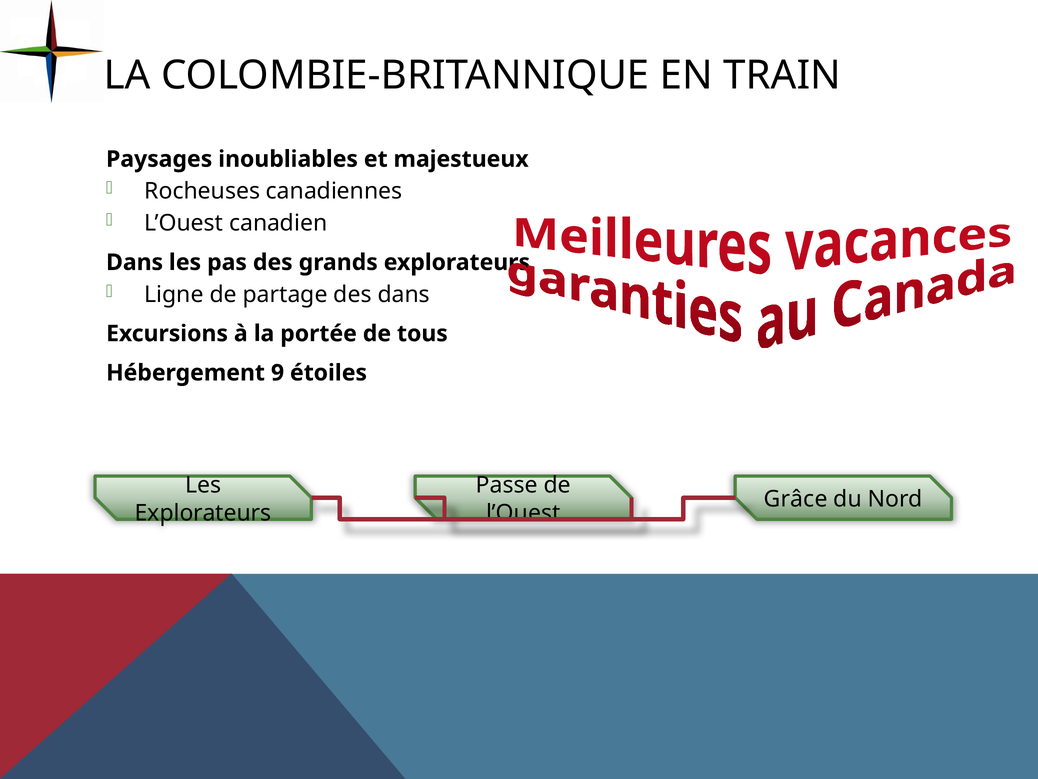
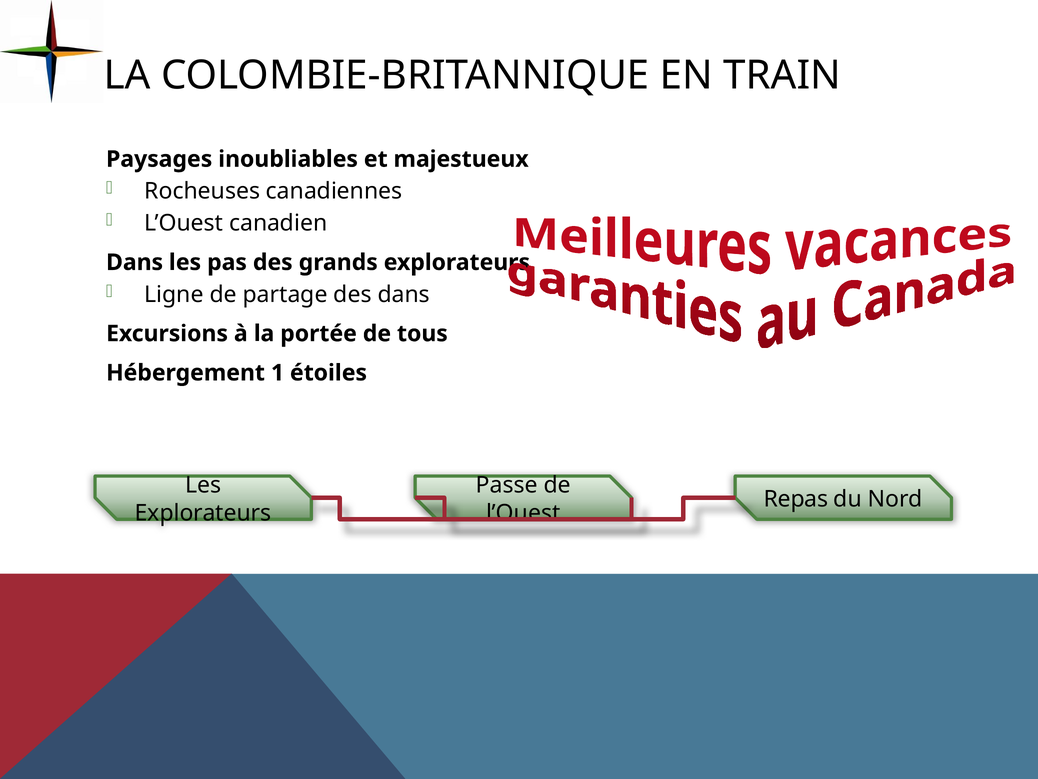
9: 9 -> 1 (278, 373)
Grâce: Grâce -> Repas (796, 499)
